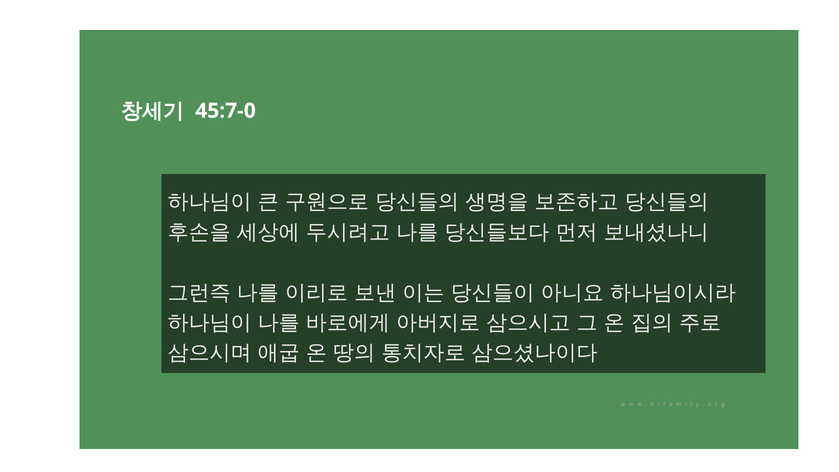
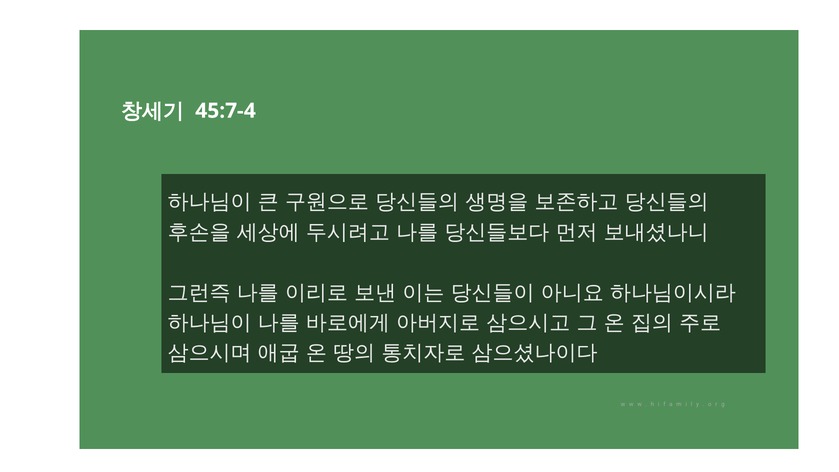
45:7-0: 45:7-0 -> 45:7-4 (226, 111)
